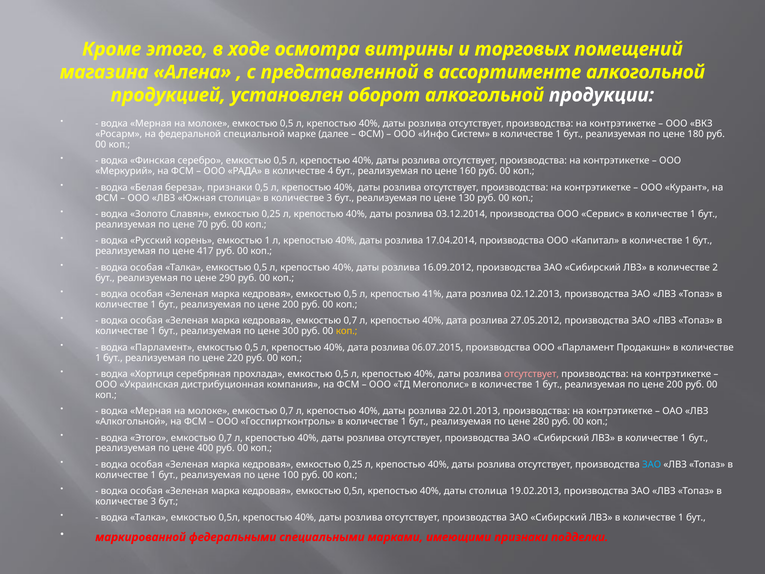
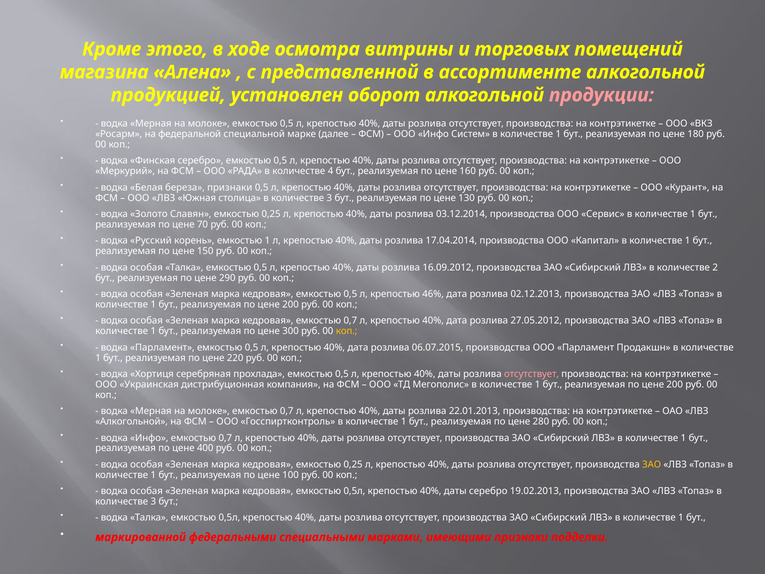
продукции colour: white -> pink (602, 95)
417: 417 -> 150 (205, 251)
41%: 41% -> 46% (433, 294)
водка Этого: Этого -> Инфо (149, 438)
ЗАО colour: light blue -> yellow (652, 464)
даты столица: столица -> серебро (488, 491)
